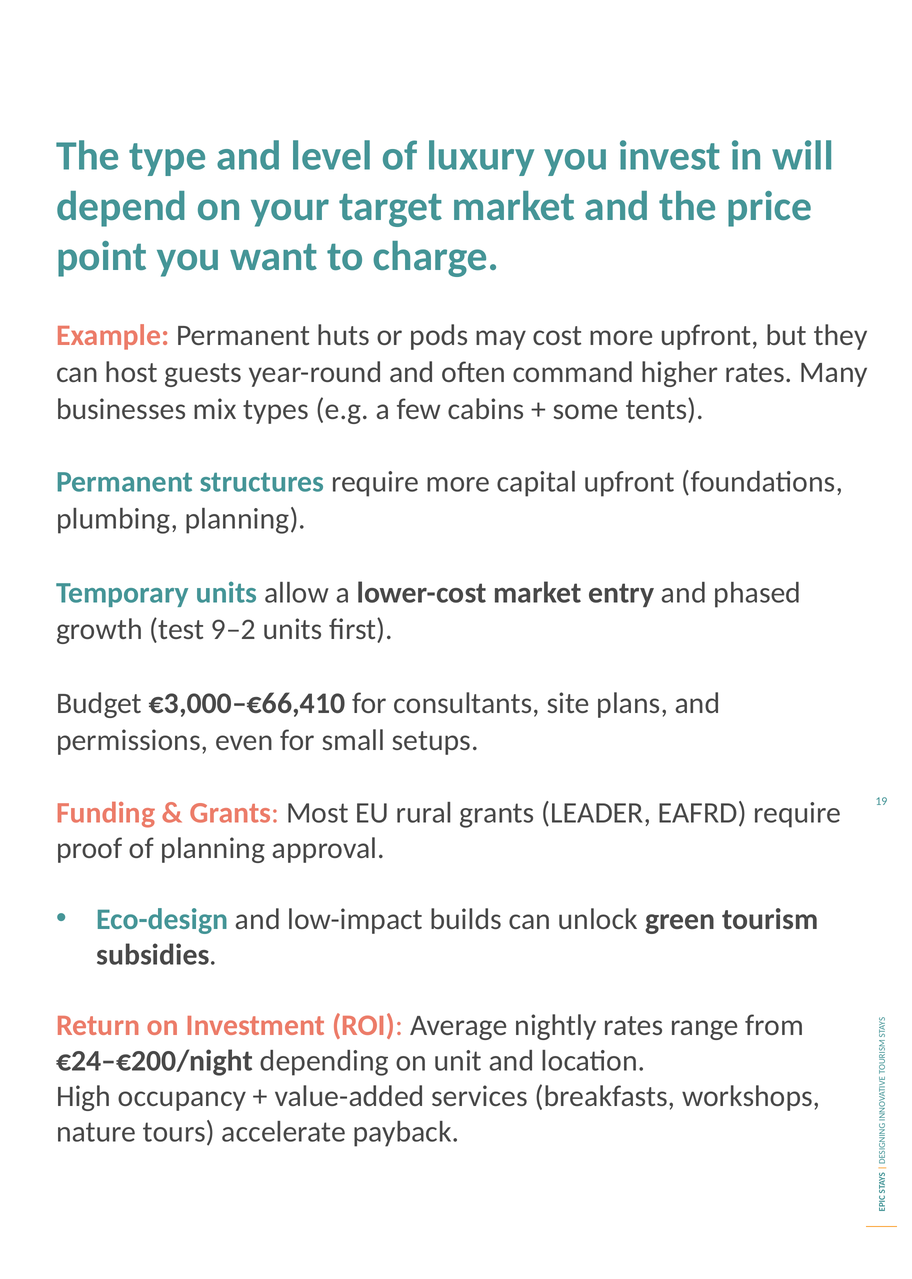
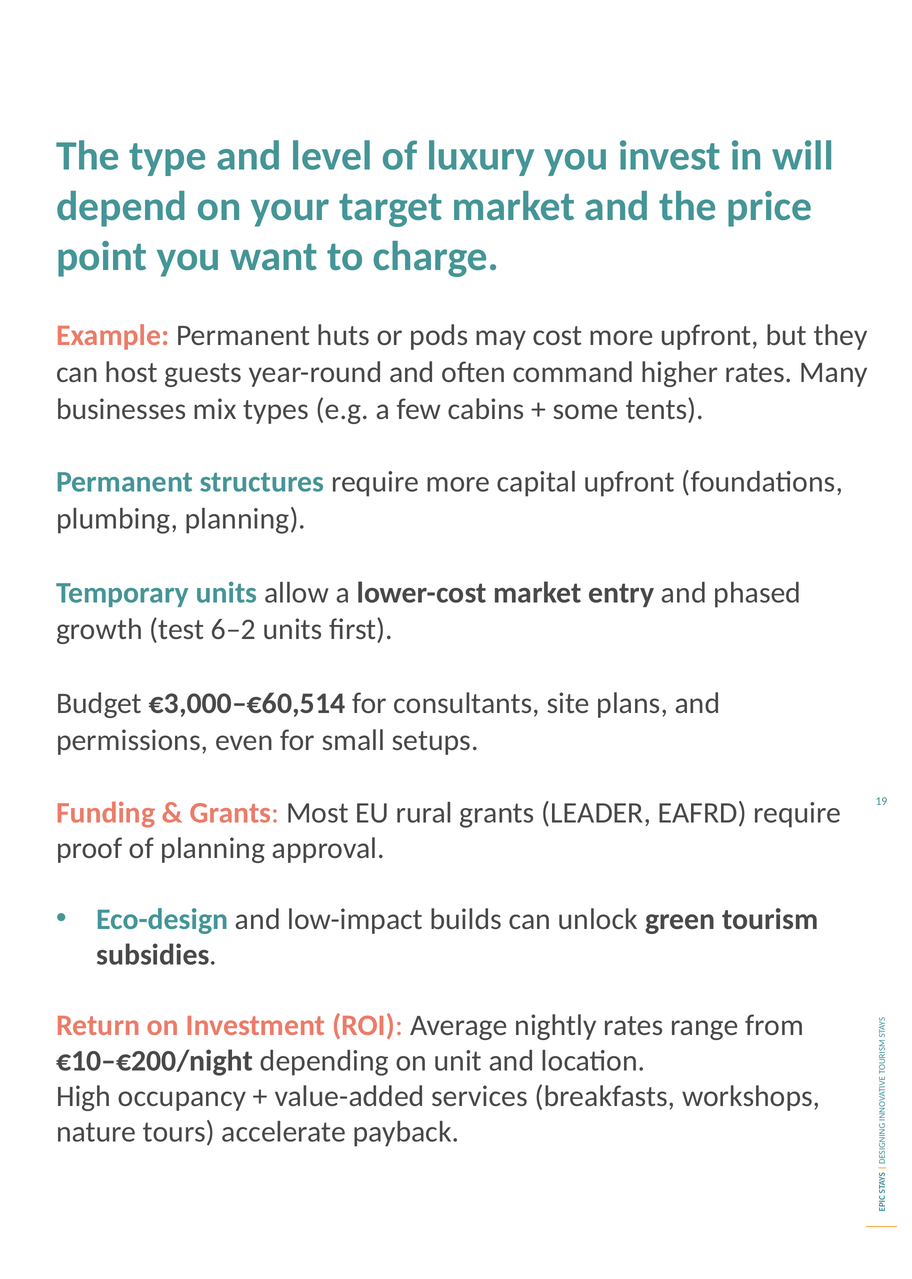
9–2: 9–2 -> 6–2 (233, 630)
€3,000–€66,410: €3,000–€66,410 -> €3,000–€60,514 (247, 704)
€24–€200/night: €24–€200/night -> €10–€200/night (155, 1061)
